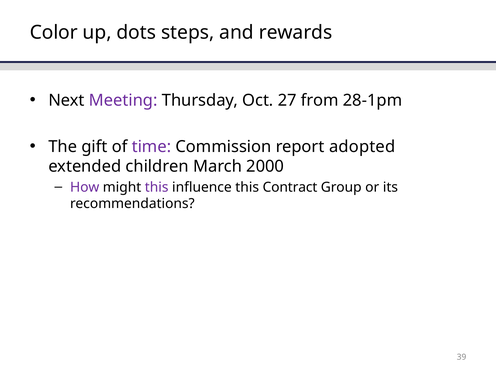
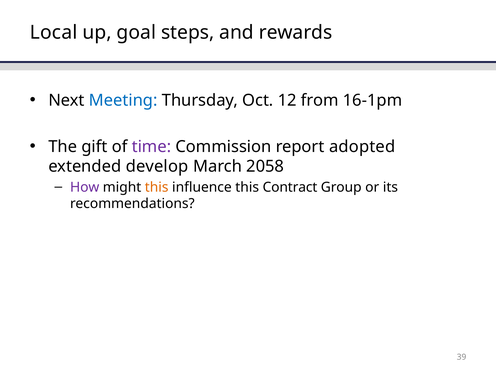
Color: Color -> Local (54, 32)
dots: dots -> goal (136, 32)
Meeting colour: purple -> blue (123, 100)
27: 27 -> 12 (287, 100)
28-1pm: 28-1pm -> 16-1pm (372, 100)
children: children -> develop (157, 166)
2000: 2000 -> 2058 (265, 166)
this colour: purple -> orange (157, 187)
